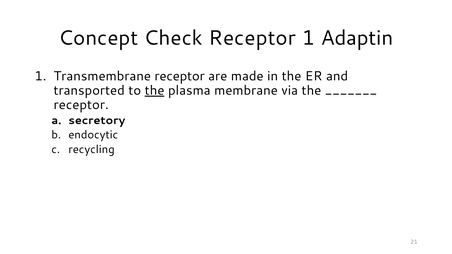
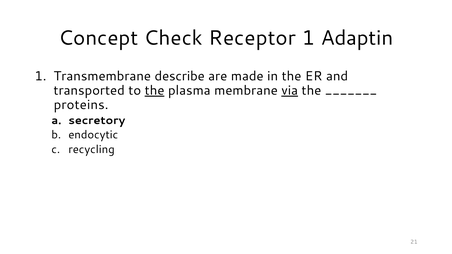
Transmembrane receptor: receptor -> describe (180, 76)
via underline: none -> present (290, 91)
receptor: receptor -> proteins (81, 105)
